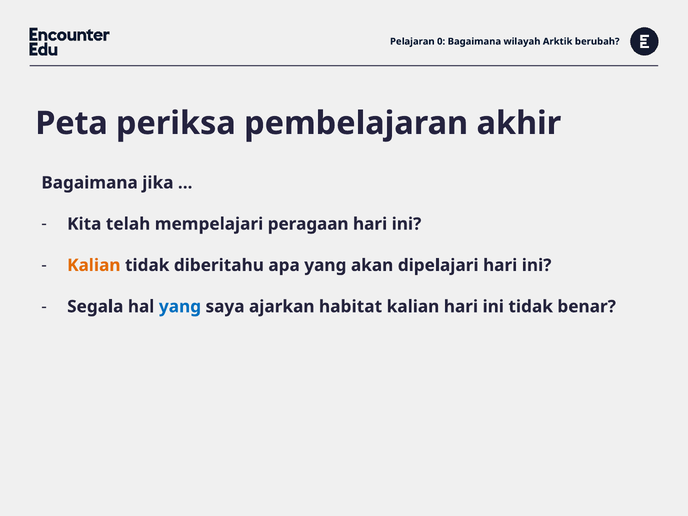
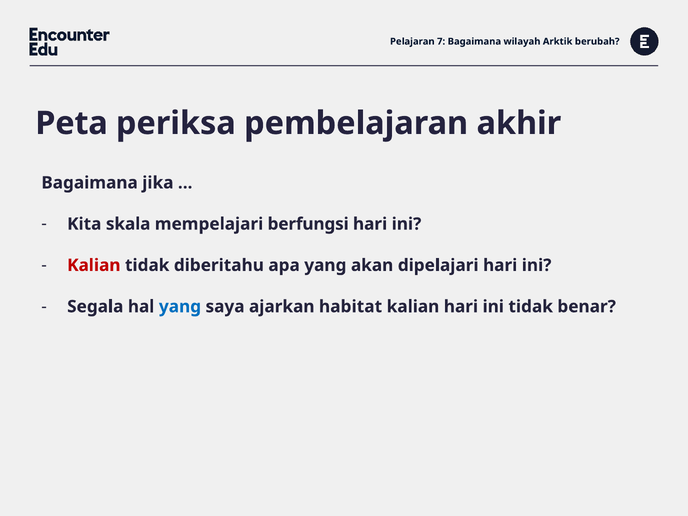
0: 0 -> 7 (441, 41)
telah: telah -> skala (128, 224)
peragaan: peragaan -> berfungsi (308, 224)
Kalian colour: orange -> red (94, 265)
